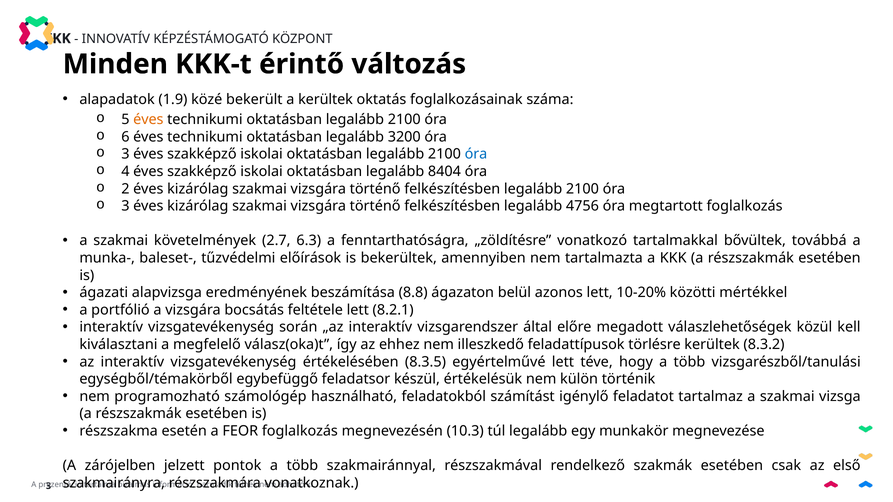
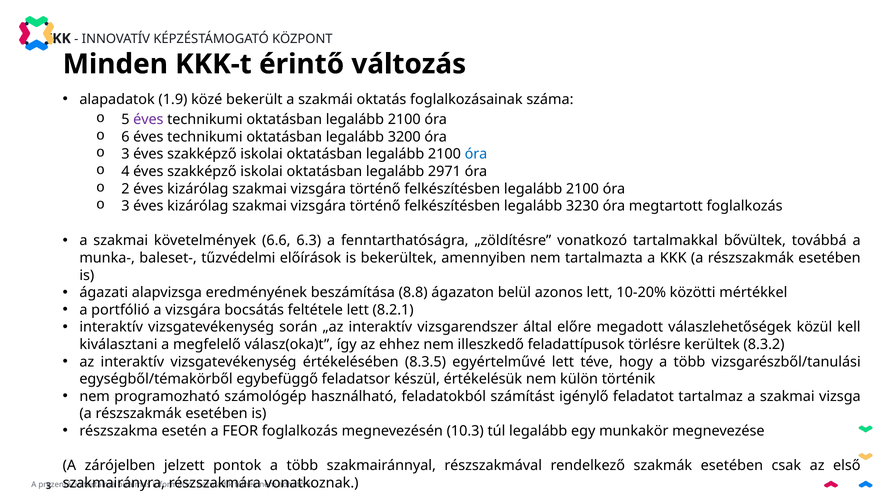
a kerültek: kerültek -> szakmái (325, 100)
éves colour: orange -> purple (148, 120)
8404: 8404 -> 2971 (444, 172)
4756: 4756 -> 3230 (582, 206)
2.7: 2.7 -> 6.6 (276, 241)
